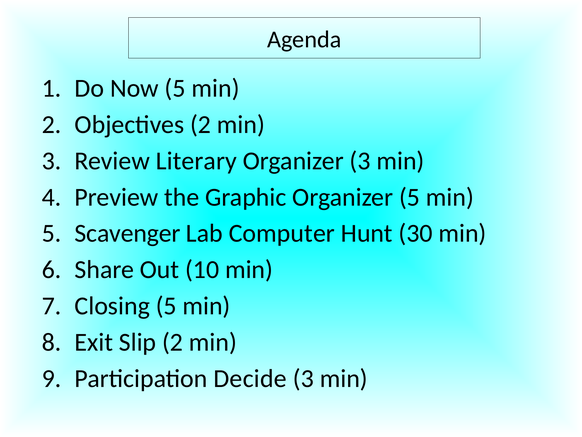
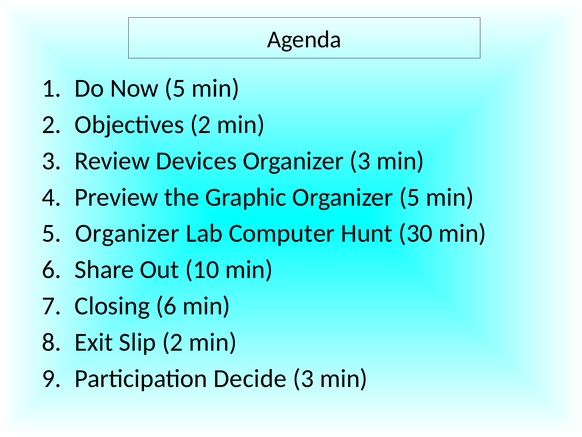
Literary: Literary -> Devices (196, 161)
5 Scavenger: Scavenger -> Organizer (127, 233)
Closing 5: 5 -> 6 (166, 306)
